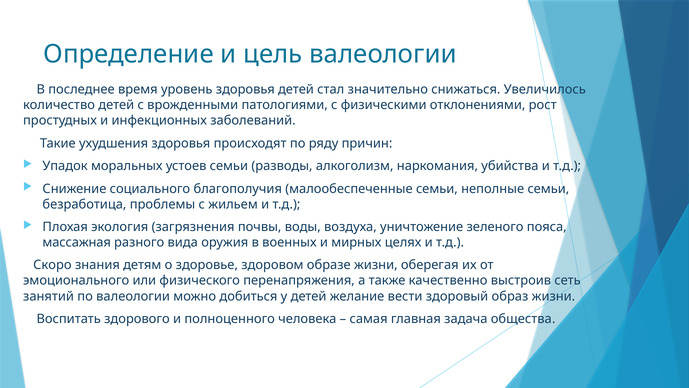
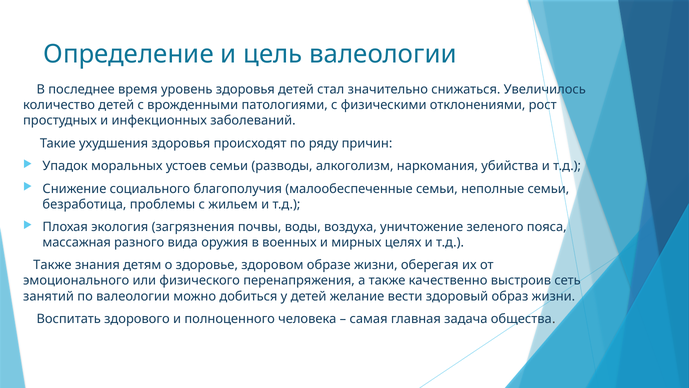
Скоро: Скоро -> Также (52, 265)
